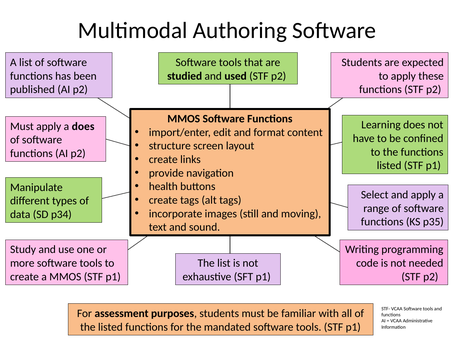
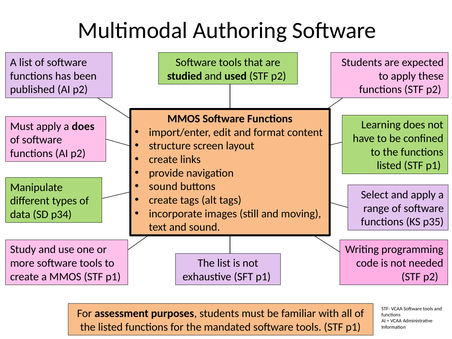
health: health -> sound (163, 187)
